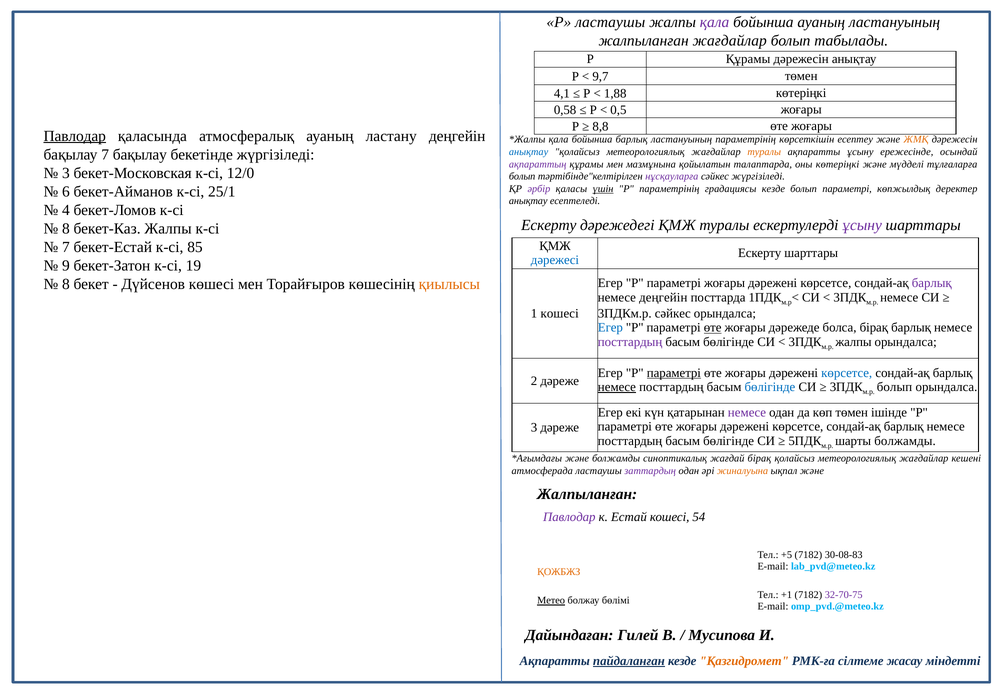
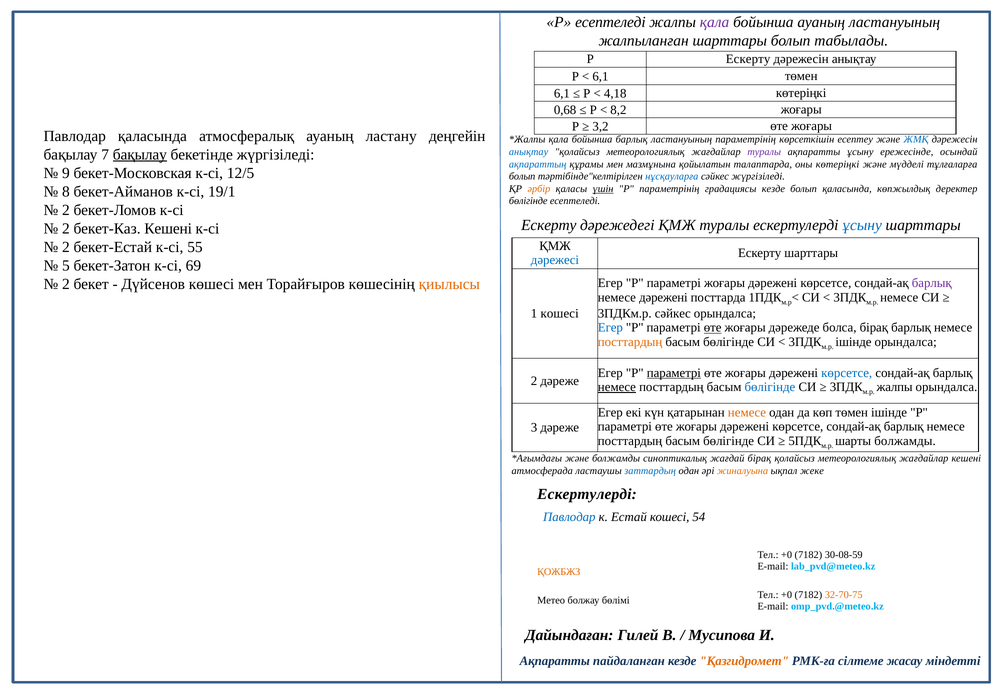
Р ластаушы: ластаушы -> есептеледі (610, 22)
жалпыланған жағдайлар: жағдайлар -> шарттары (730, 41)
Р Құрамы: Құрамы -> Ескерту (748, 59)
9,7: 9,7 -> 6,1 (600, 76)
4,1: 4,1 -> 6,1 (562, 94)
1,88: 1,88 -> 4,18 (615, 94)
0,58: 0,58 -> 0,68 (565, 110)
0,5: 0,5 -> 8,2 (618, 110)
8,8: 8,8 -> 3,2 (601, 127)
Павлодар underline: present -> none (75, 136)
ЖМҚ colour: orange -> blue (916, 140)
туралы colour: orange -> purple (764, 152)
бақылау underline: none -> present (140, 155)
ақпараттың colour: purple -> blue (538, 164)
3: 3 -> 9 (66, 173)
12/0: 12/0 -> 12/5 (241, 173)
нұсқауларға colour: purple -> blue (672, 177)
әрбір colour: purple -> orange (539, 189)
болып параметрі: параметрі -> қаласында (847, 189)
6: 6 -> 8 (66, 192)
25/1: 25/1 -> 19/1 (222, 192)
анықтау: анықтау -> бөлігінде (528, 201)
4: 4 -> 2 (66, 210)
ұсыну colour: purple -> blue (862, 226)
8: 8 -> 2 (66, 229)
бекет-Каз Жалпы: Жалпы -> Кешені (168, 229)
7: 7 -> 2 (66, 247)
85: 85 -> 55 (195, 247)
9: 9 -> 5 (66, 266)
19: 19 -> 69 (193, 266)
8: 8 -> 2 (66, 284)
немесе деңгейін: деңгейін -> дәрежені (663, 297)
посттардың colour: purple -> orange (630, 342)
жалпы: жалпы -> ішінде (853, 342)
болып: болып -> жалпы (895, 387)
немесе colour: purple -> orange (747, 413)
заттардың colour: purple -> blue (650, 471)
ықпал және: және -> жеке (812, 471)
Жалпыланған: Жалпыланған -> Ескертулерді (587, 494)
Павлодар colour: purple -> blue (569, 517)
+5: +5 -> +0 (787, 555)
30-08-83: 30-08-83 -> 30-08-59 (844, 555)
+1: +1 -> +0 (787, 595)
32-70-75 colour: purple -> orange (844, 595)
Метео underline: present -> none (551, 601)
пайдаланған underline: present -> none (629, 661)
